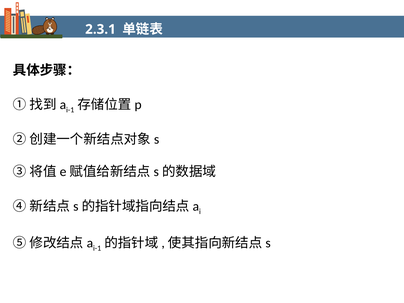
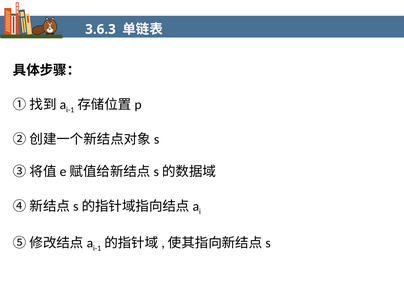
2.3.1: 2.3.1 -> 3.6.3 (100, 29)
